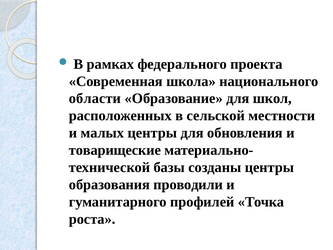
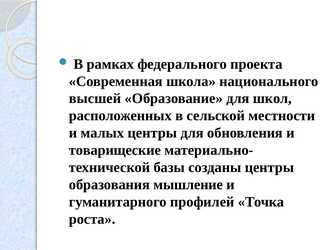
области: области -> высшей (95, 98)
проводили: проводили -> мышление (188, 184)
